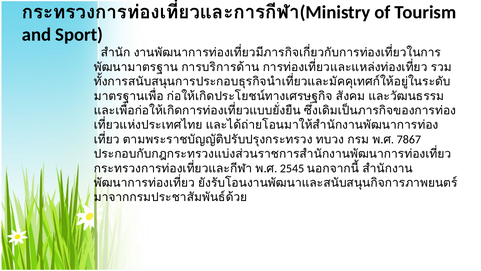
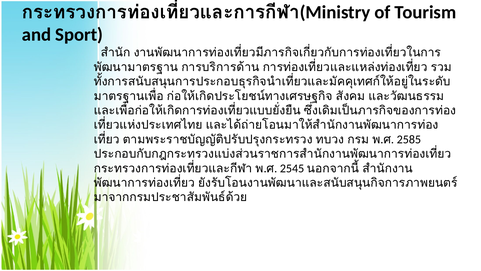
7867: 7867 -> 2585 (409, 139)
